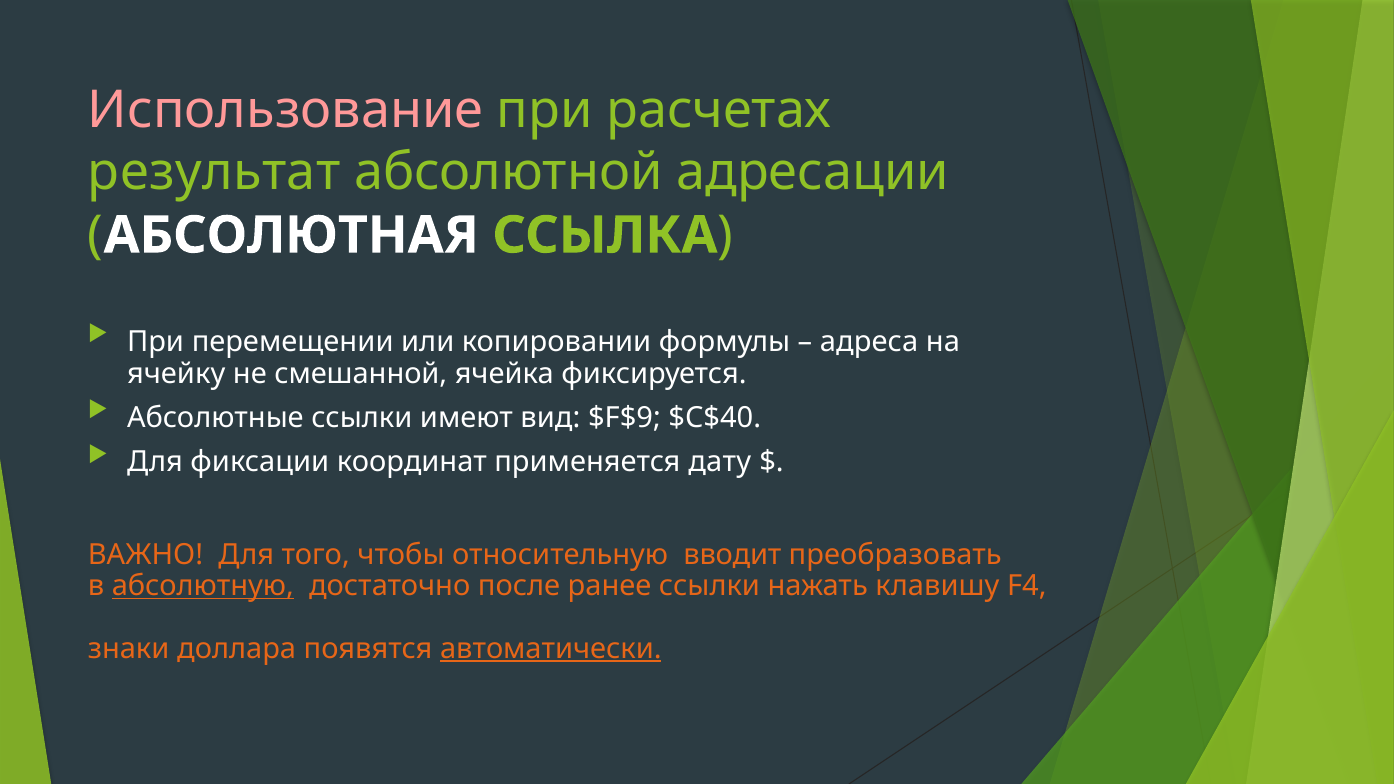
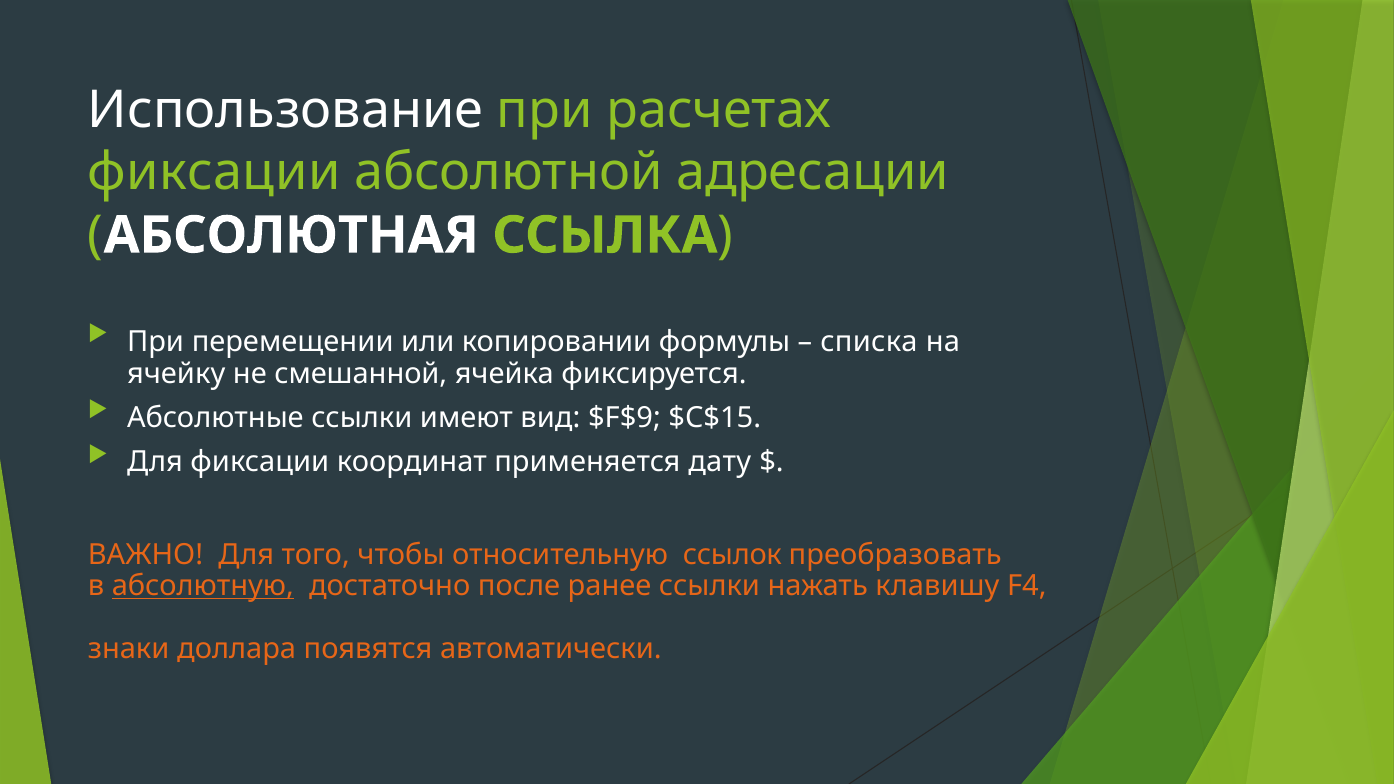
Использование colour: pink -> white (286, 110)
результат: результат -> фиксации (214, 173)
адреса: адреса -> списка (869, 342)
$C$40: $C$40 -> $C$15 (715, 418)
вводит: вводит -> ссылок (732, 555)
автоматически underline: present -> none (551, 649)
